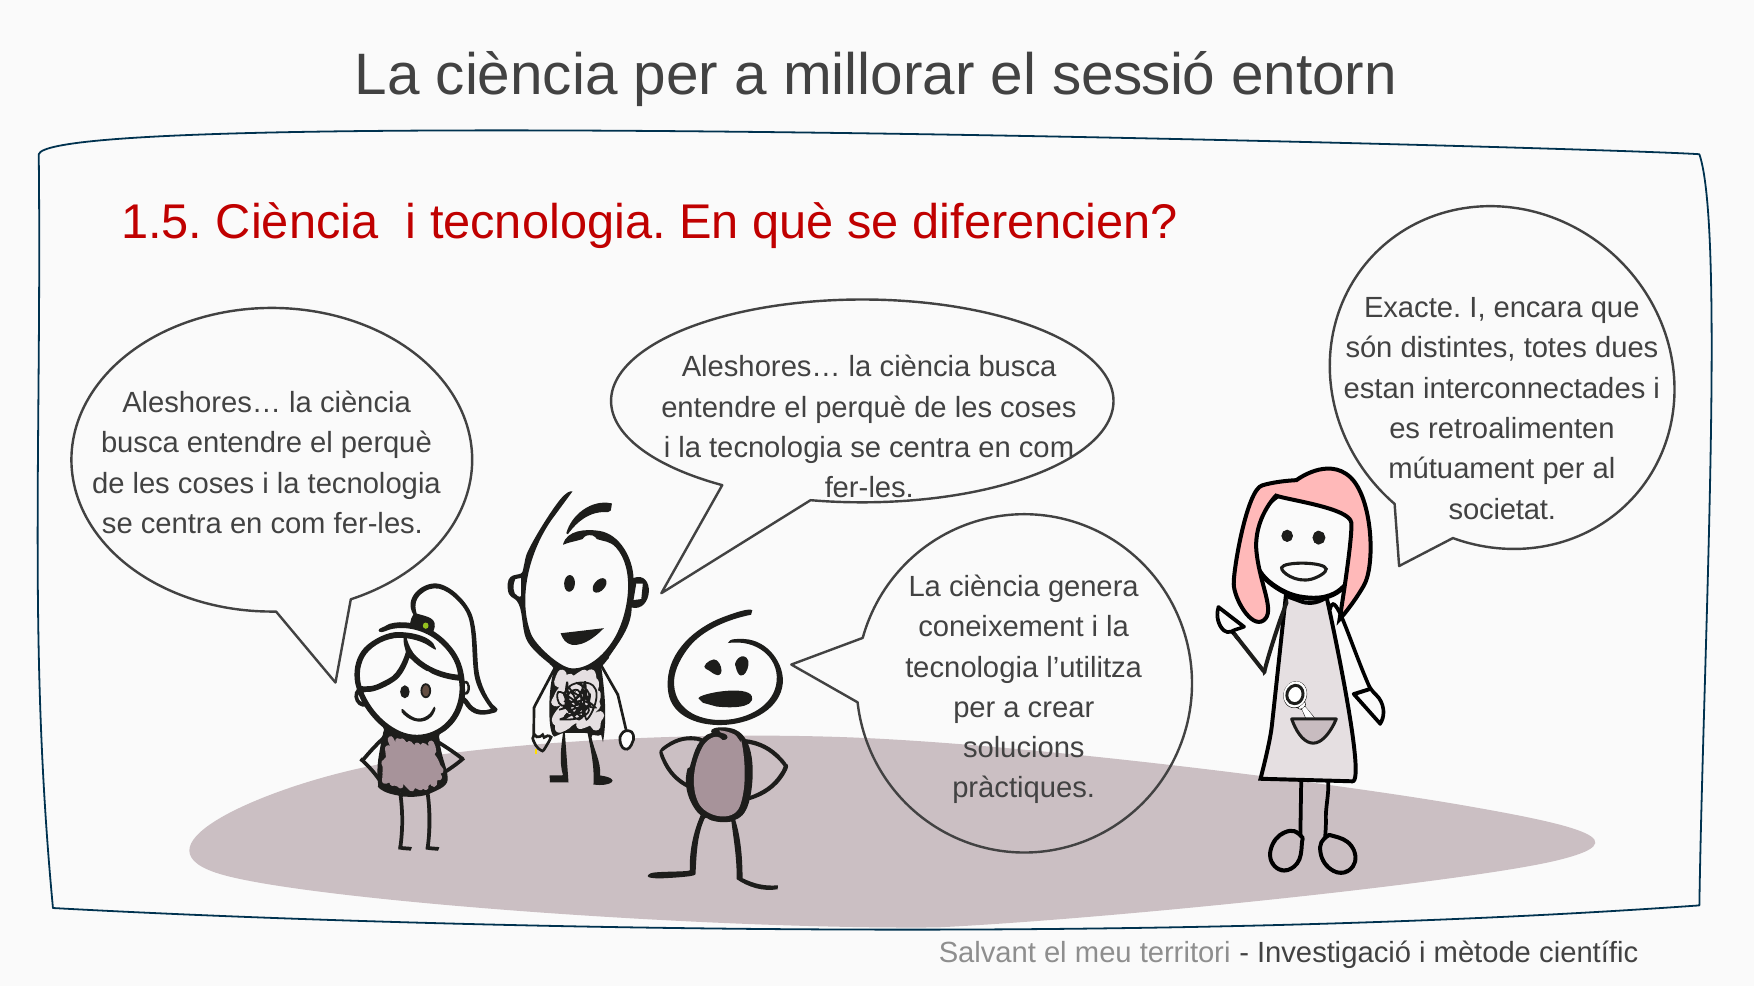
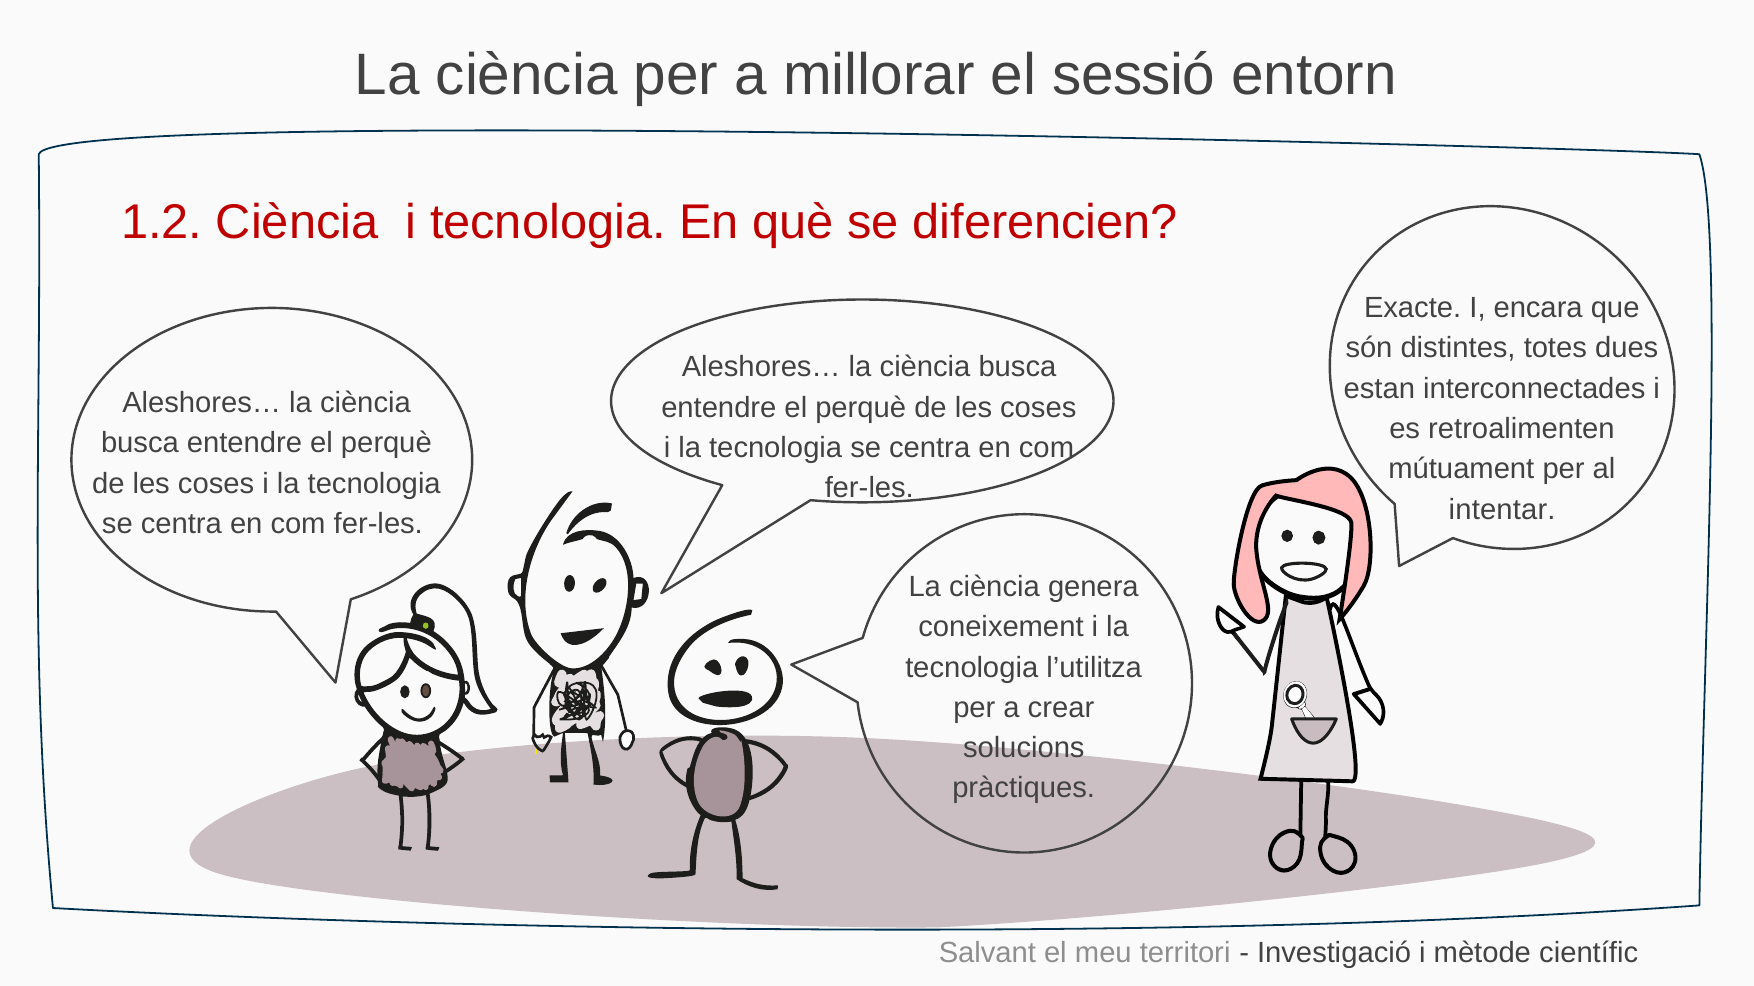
1.5: 1.5 -> 1.2 (162, 223)
societat: societat -> intentar (1502, 510)
